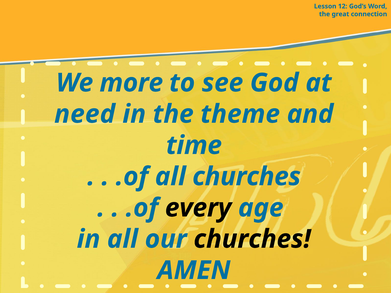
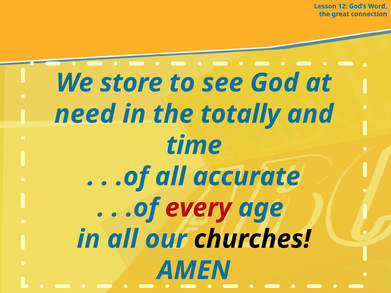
more: more -> store (131, 83)
theme: theme -> totally (240, 114)
all churches: churches -> accurate (247, 177)
every colour: black -> red (198, 208)
